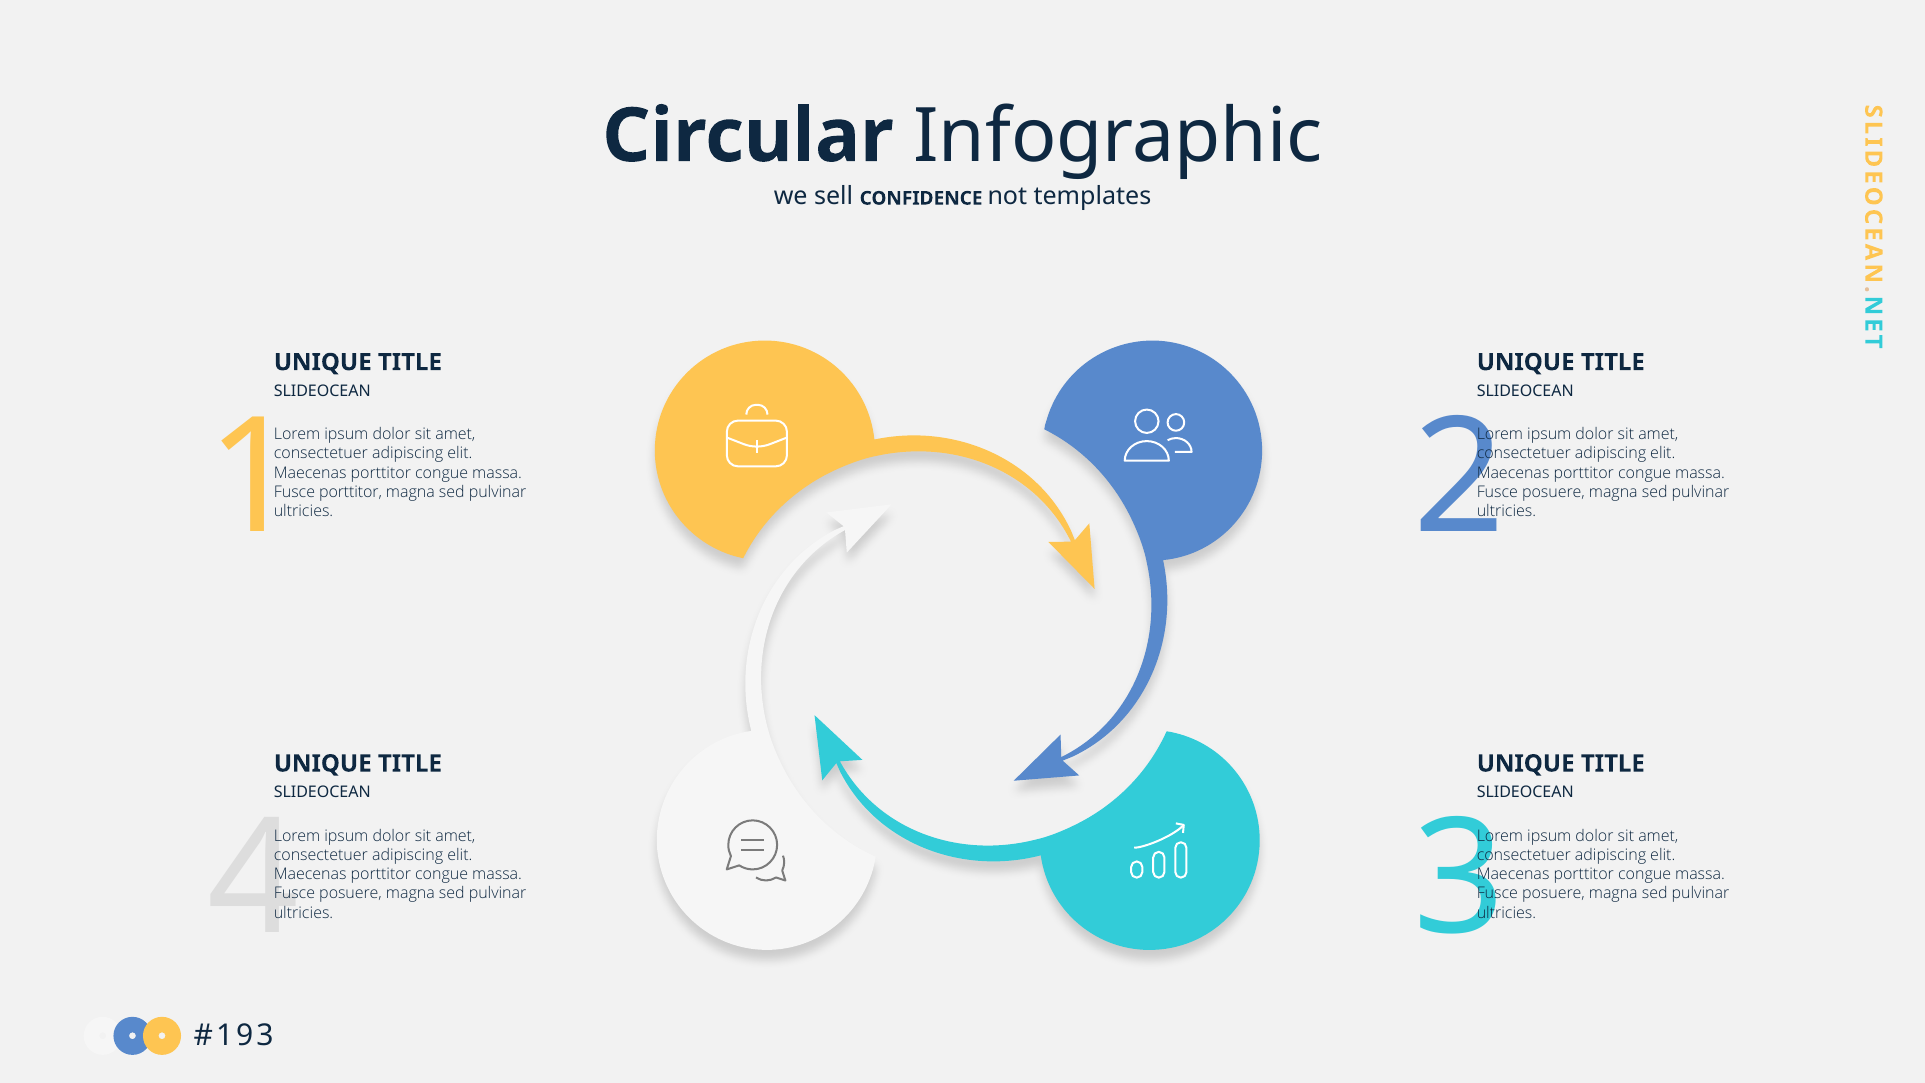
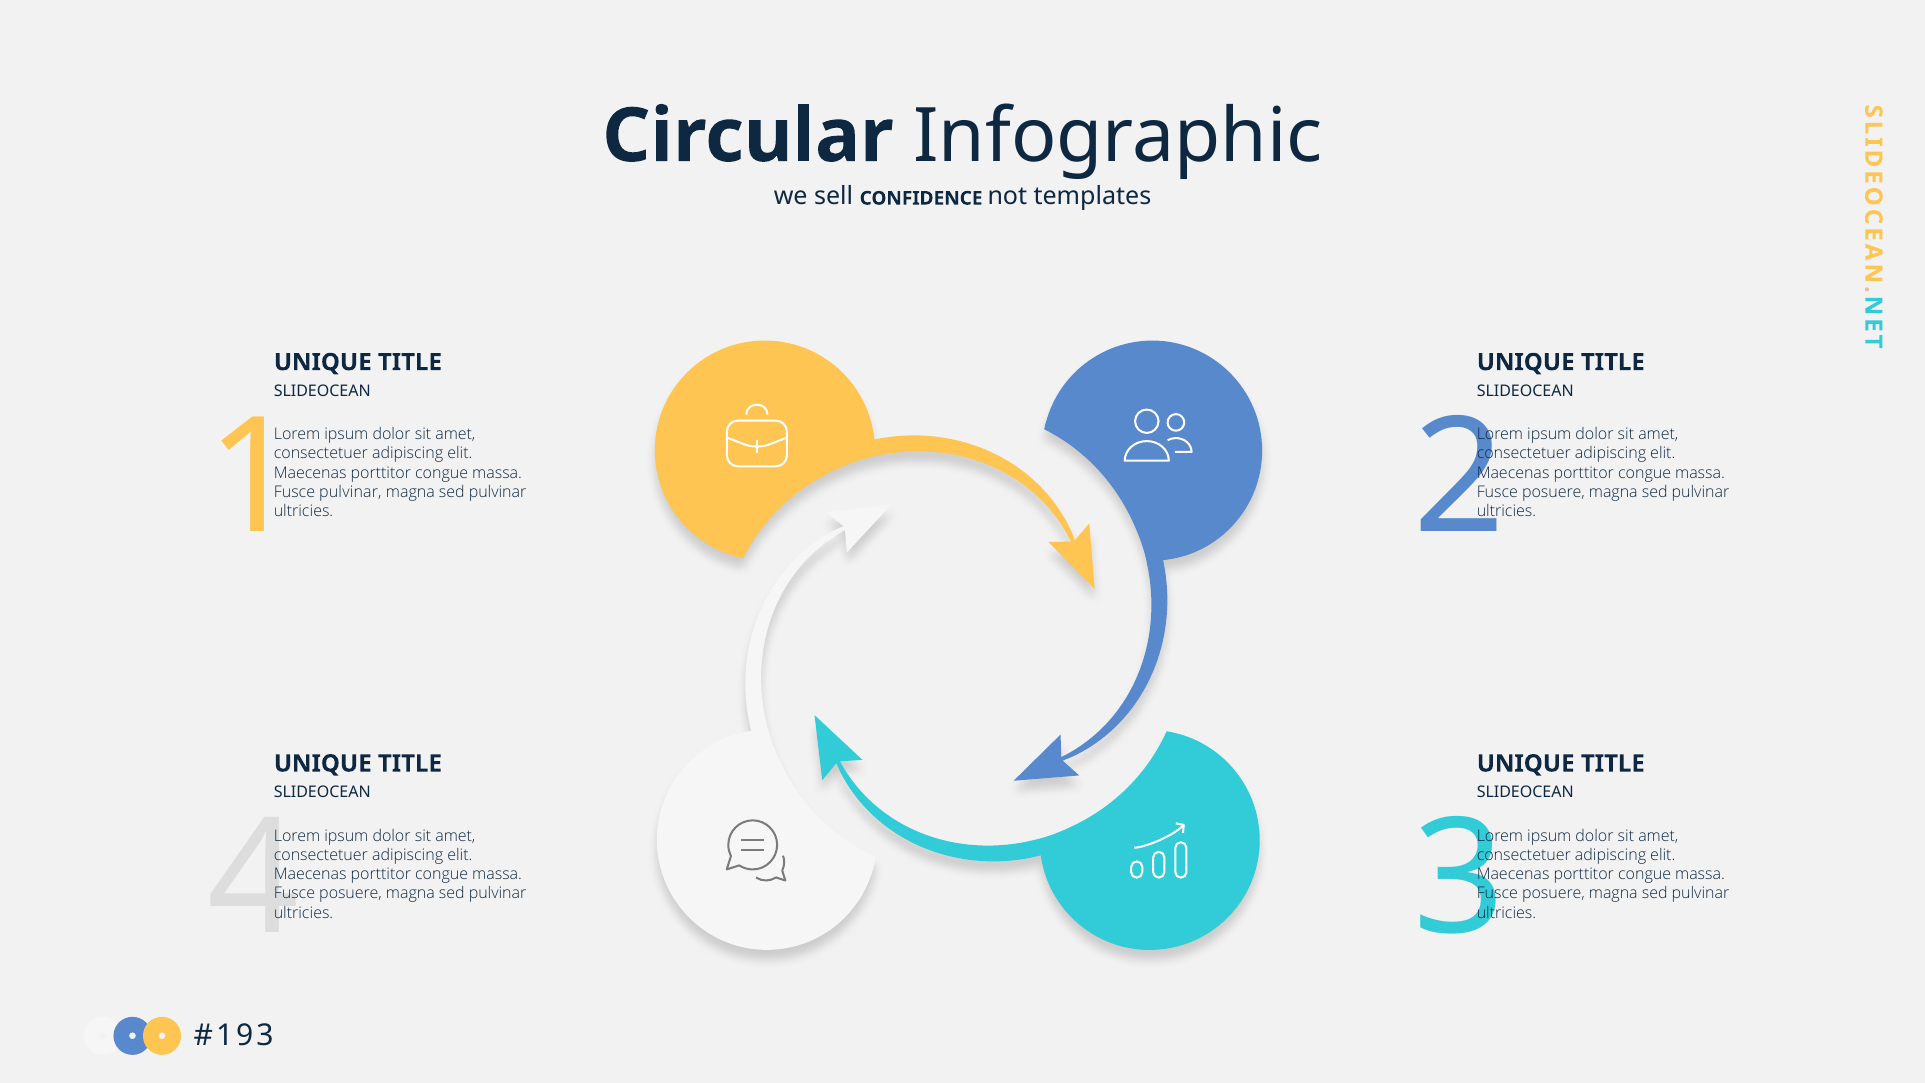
porttitor: porttitor -> pulvinar (350, 492)
